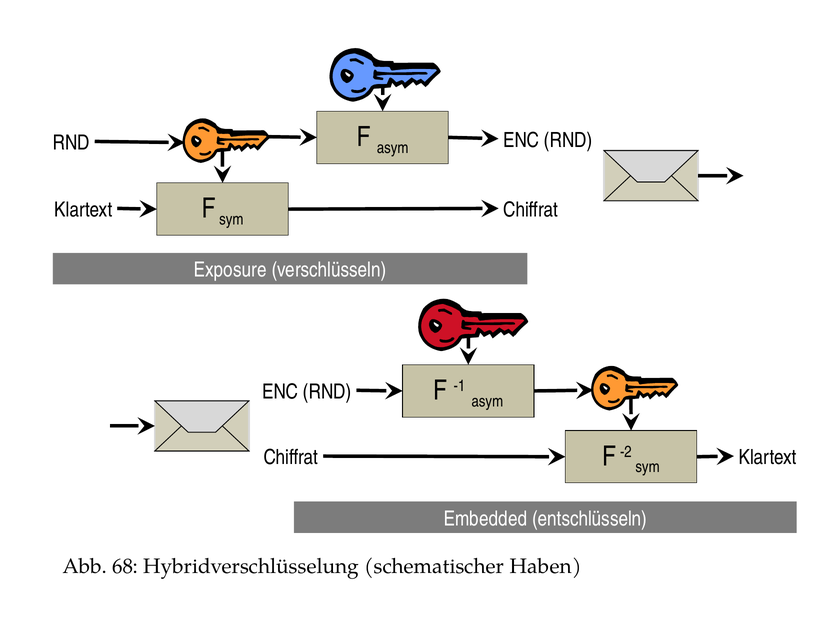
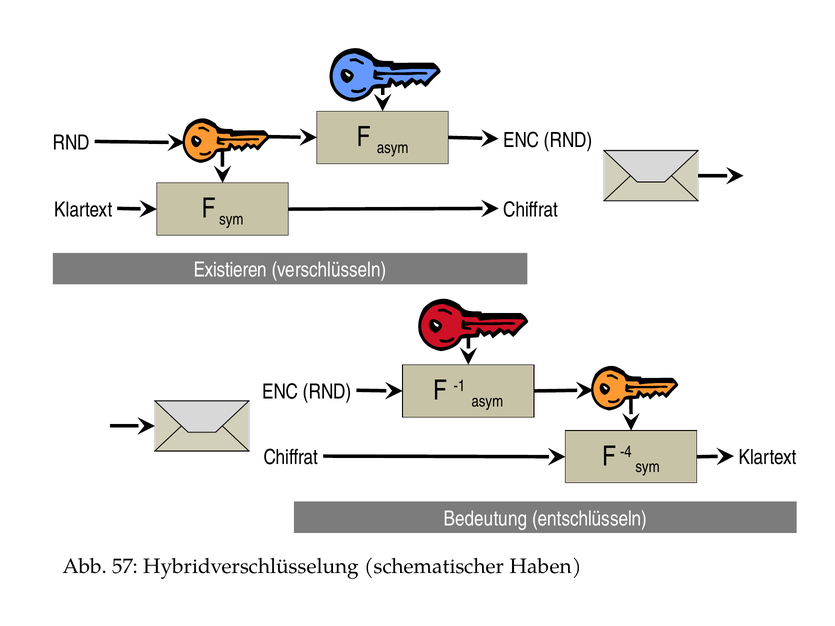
Exposure: Exposure -> Existieren (230, 270)
-2: -2 -> -4 (626, 452)
Embedded: Embedded -> Bedeutung (485, 519)
68: 68 -> 57 (125, 567)
